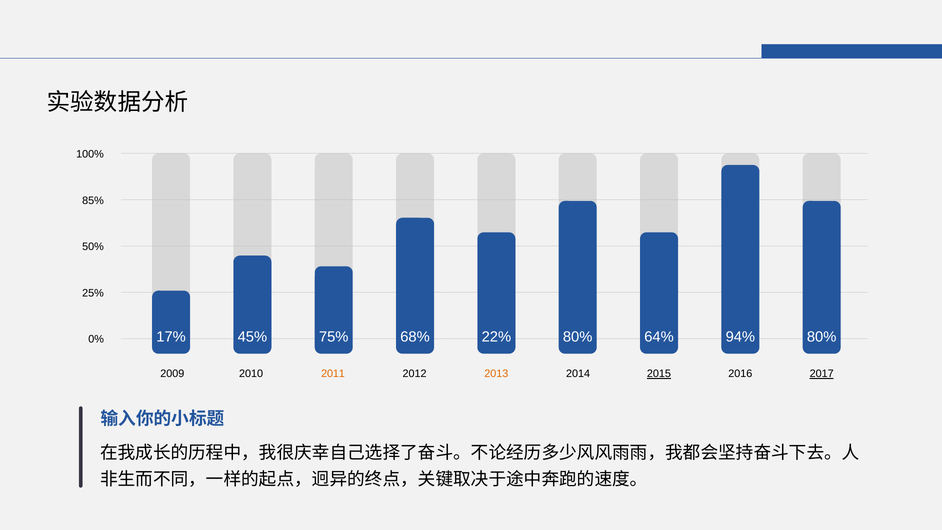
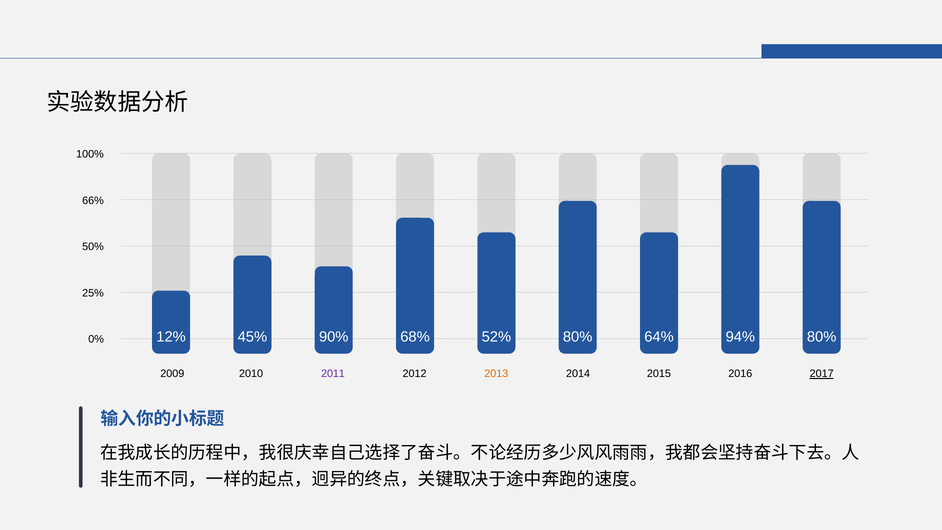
85%: 85% -> 66% (93, 201)
17%: 17% -> 12% (171, 337)
75%: 75% -> 90% (334, 337)
22%: 22% -> 52% (496, 337)
2011 colour: orange -> purple (333, 374)
2015 underline: present -> none (659, 374)
